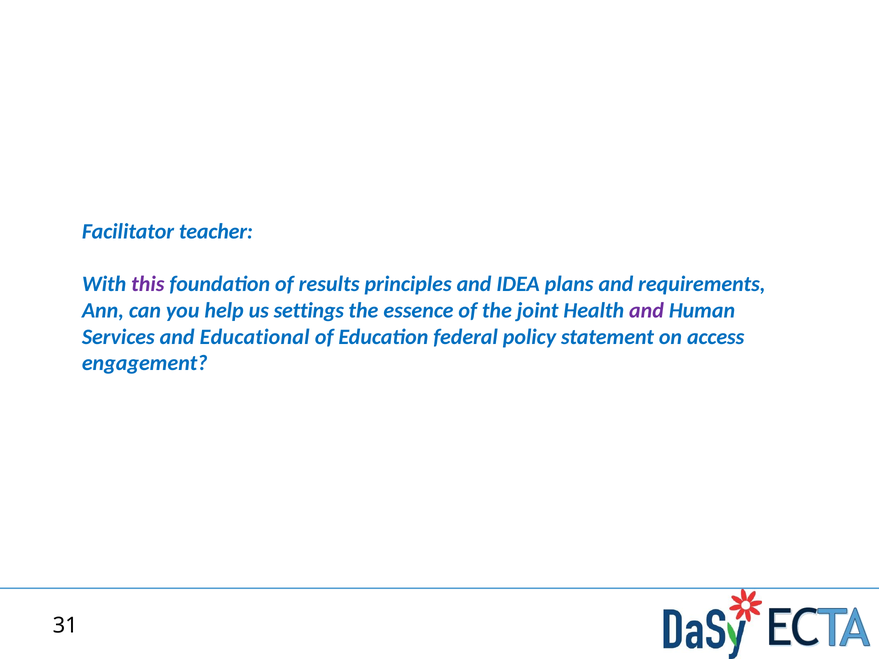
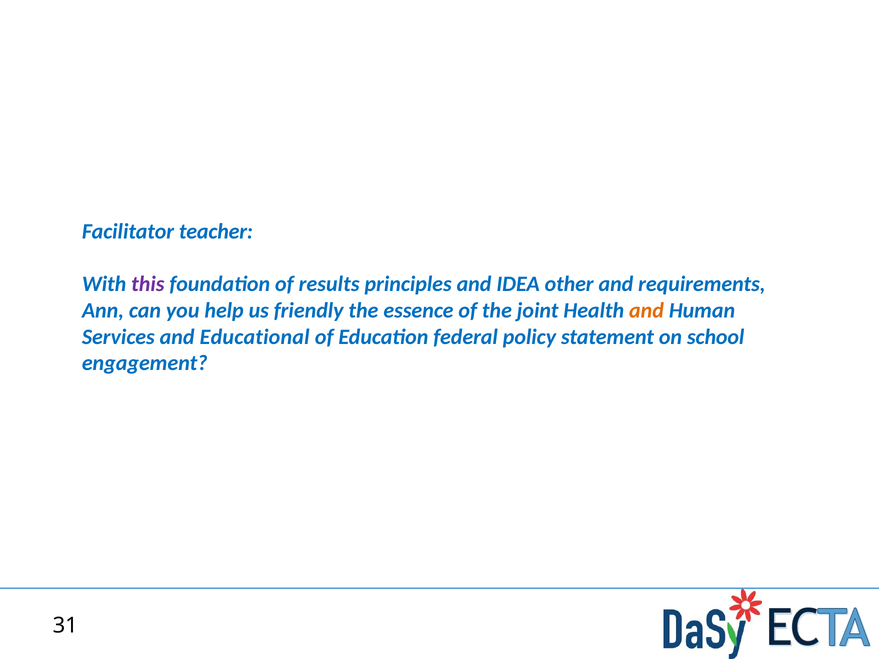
plans: plans -> other (569, 284)
settings: settings -> friendly (309, 311)
and colour: purple -> orange (647, 311)
access: access -> school (716, 337)
